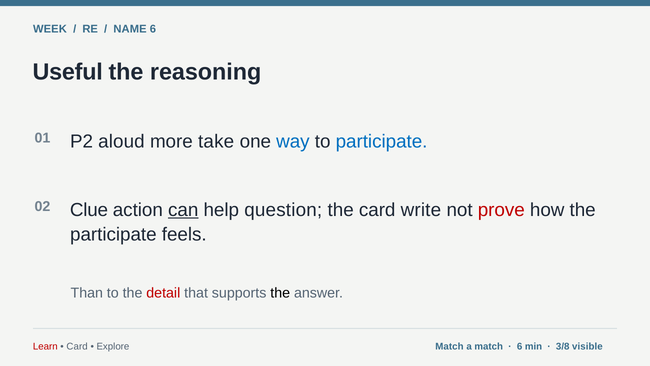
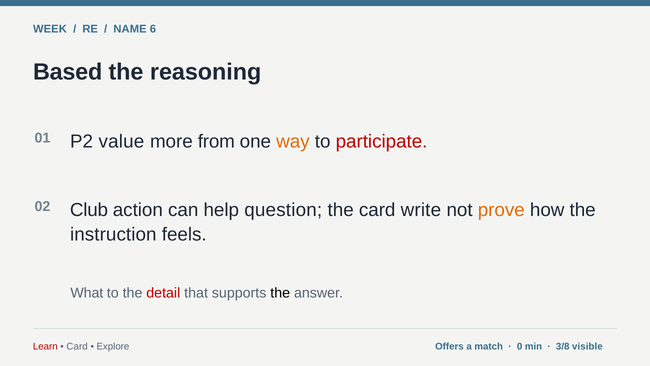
Useful: Useful -> Based (68, 72)
aloud: aloud -> value (121, 141)
take: take -> from (216, 141)
way colour: blue -> orange (293, 141)
participate colour: blue -> red (382, 141)
Clue: Clue -> Club (89, 210)
can underline: present -> none (183, 210)
prove colour: red -> orange (501, 210)
participate: participate -> instruction (113, 234)
Than: Than -> What (87, 293)
Explore Match: Match -> Offers (449, 346)
6: 6 -> 0 (520, 346)
